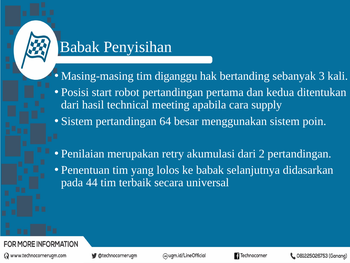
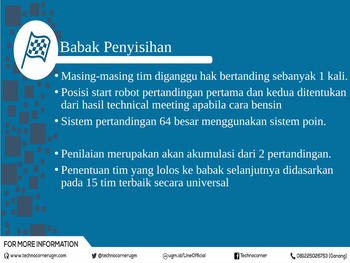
3: 3 -> 1 (322, 76)
supply: supply -> bensin (267, 105)
retry: retry -> akan (173, 153)
44: 44 -> 15 (92, 182)
